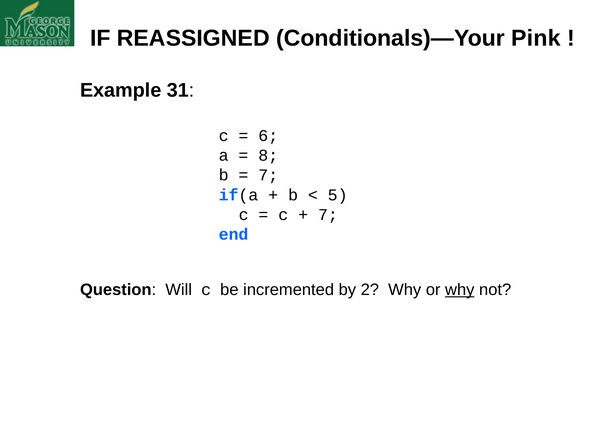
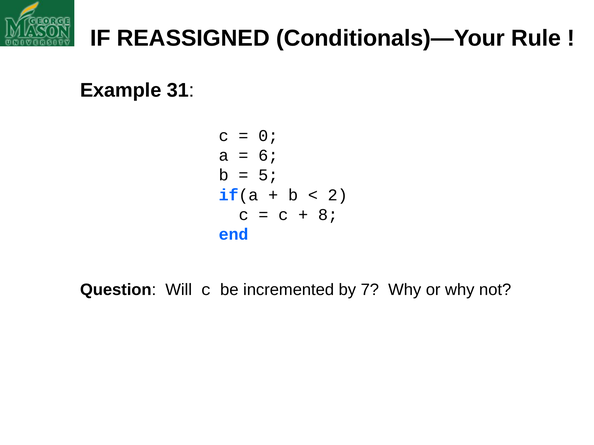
Pink: Pink -> Rule (536, 38)
6: 6 -> 0 (268, 136)
8: 8 -> 6 (268, 156)
7: 7 -> 5 (268, 175)
5: 5 -> 2 (338, 195)
7: 7 -> 8 (328, 215)
2: 2 -> 7 (370, 290)
why underline: present -> none (460, 290)
